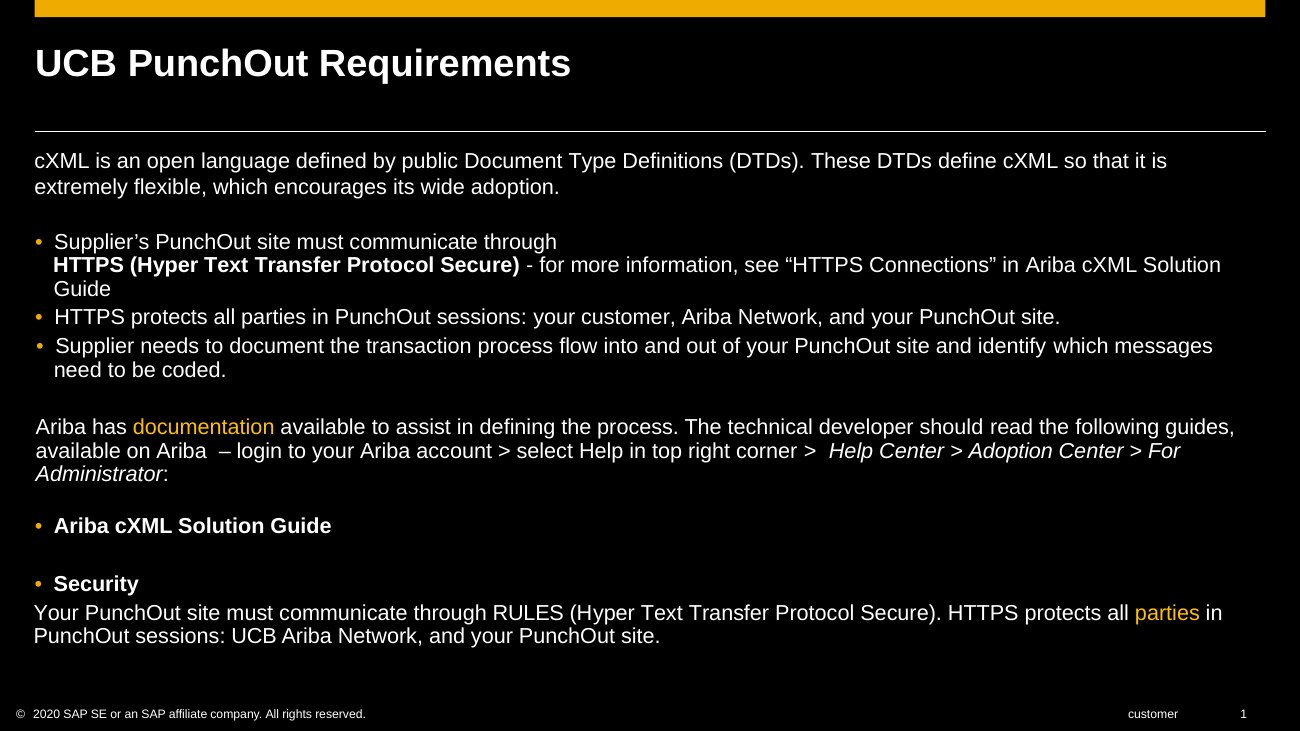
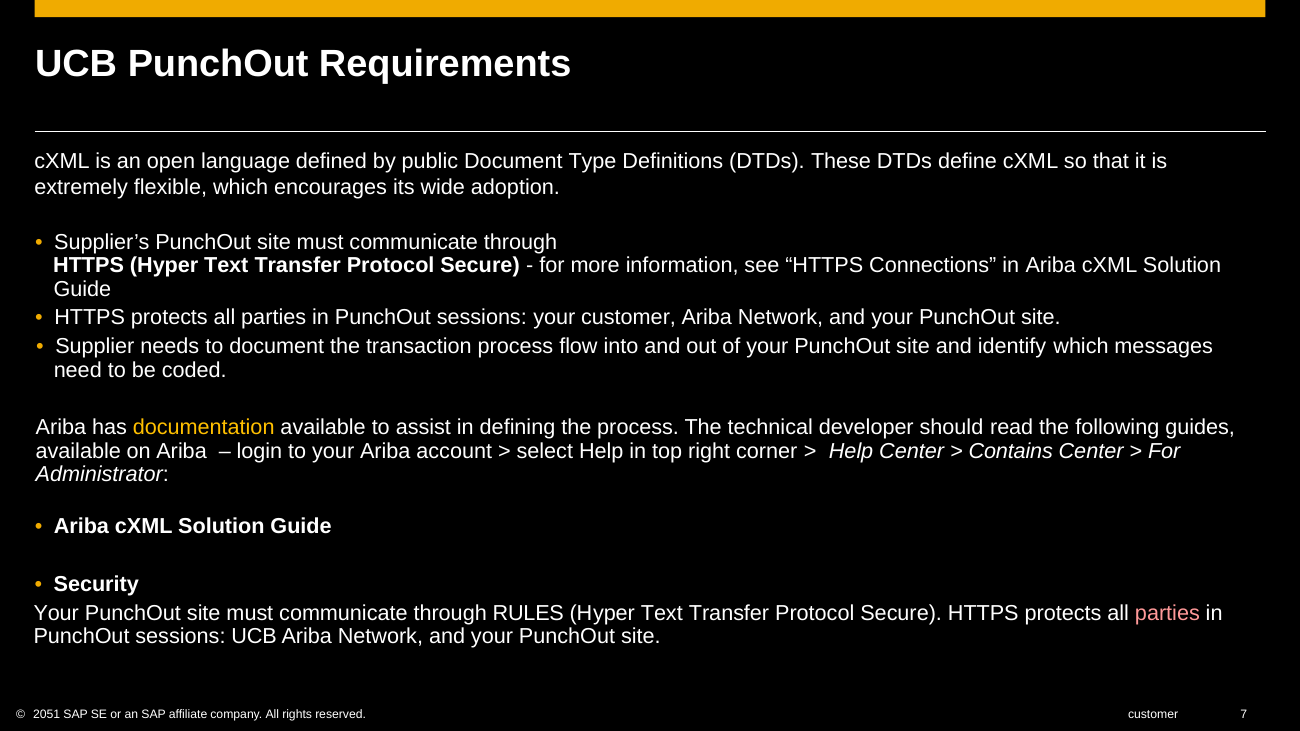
Adoption: Adoption -> Contains (1011, 451)
parties colour: yellow -> pink (1167, 613)
2020: 2020 -> 2051 (47, 715)
1: 1 -> 7 (1244, 715)
